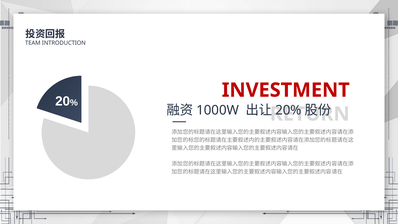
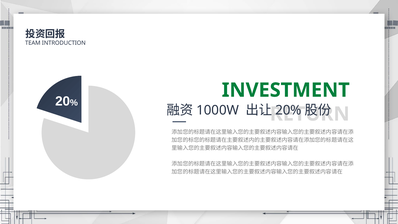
INVESTMENT colour: red -> green (286, 90)
